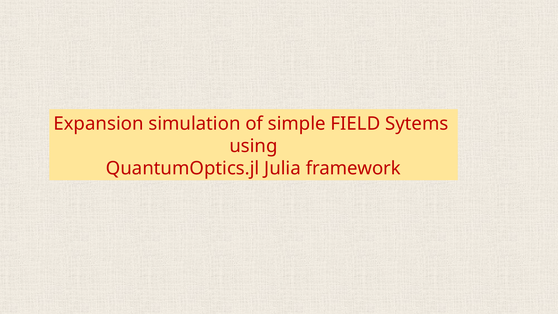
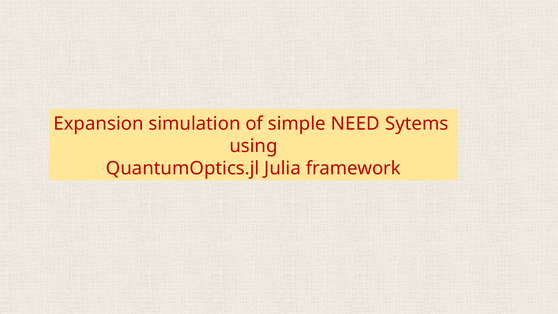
FIELD: FIELD -> NEED (355, 124)
